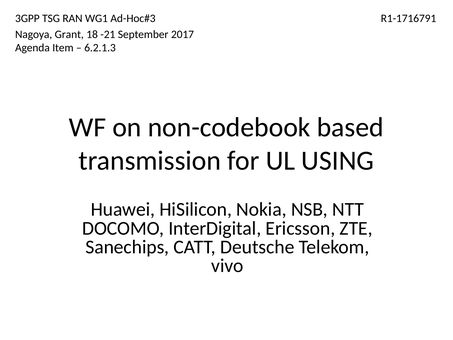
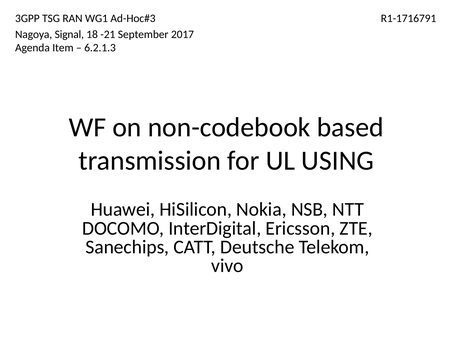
Grant: Grant -> Signal (69, 34)
